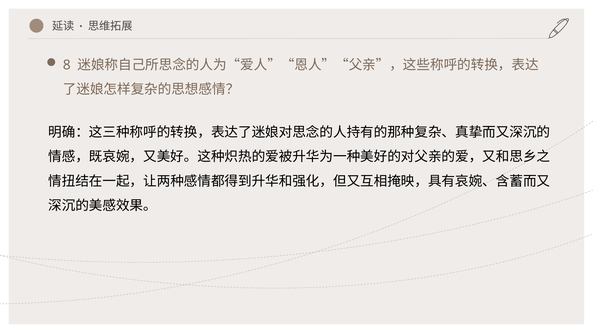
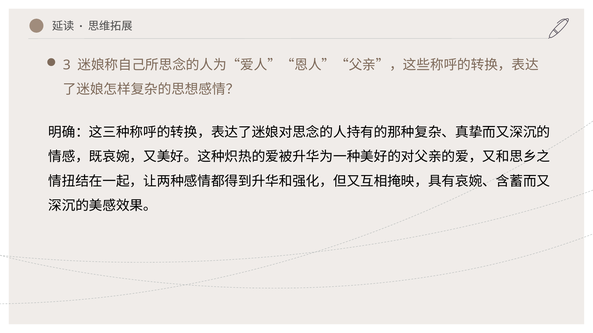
8: 8 -> 3 (67, 65)
